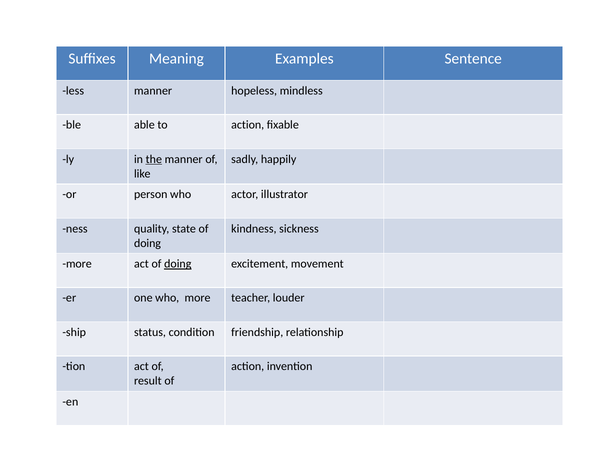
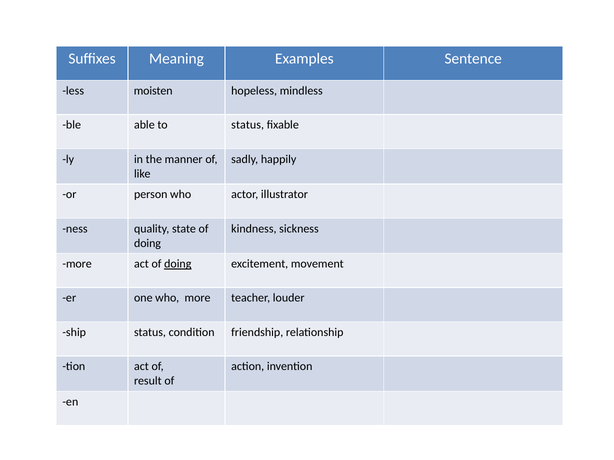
less manner: manner -> moisten (153, 91)
to action: action -> status (248, 125)
the underline: present -> none (154, 159)
